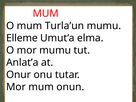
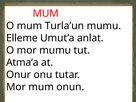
elma: elma -> anlat (90, 38)
Anlat’a: Anlat’a -> Atma’a (22, 62)
